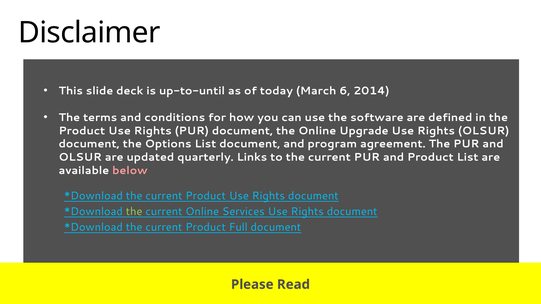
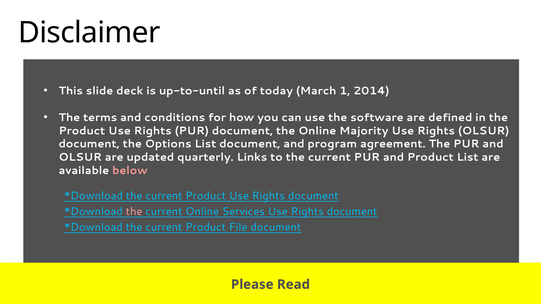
6: 6 -> 1 (345, 91)
Upgrade: Upgrade -> Majority (364, 131)
the colour: light green -> pink (134, 212)
Full: Full -> File (238, 227)
